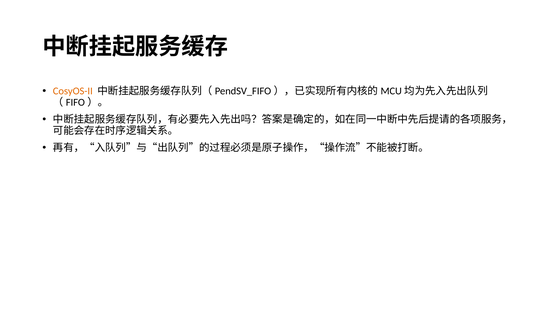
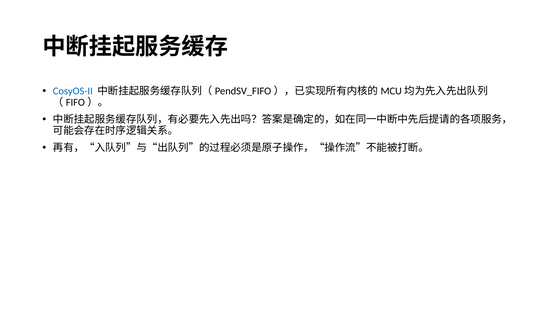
CosyOS-II colour: orange -> blue (73, 91)
